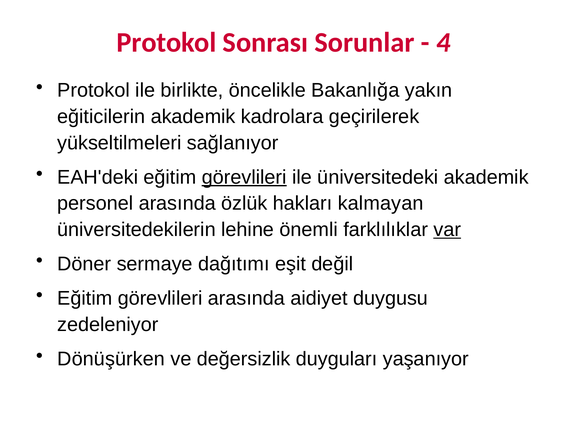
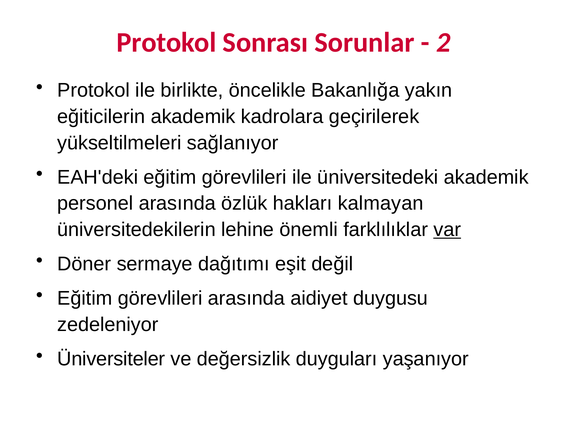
4: 4 -> 2 (443, 42)
görevlileri underline: present -> none (244, 177)
Dönüşürken: Dönüşürken -> Üniversiteler (111, 359)
